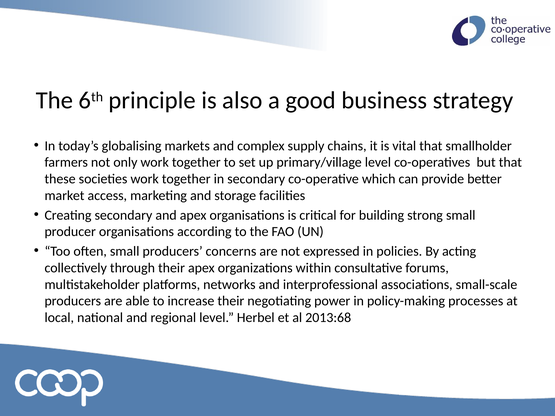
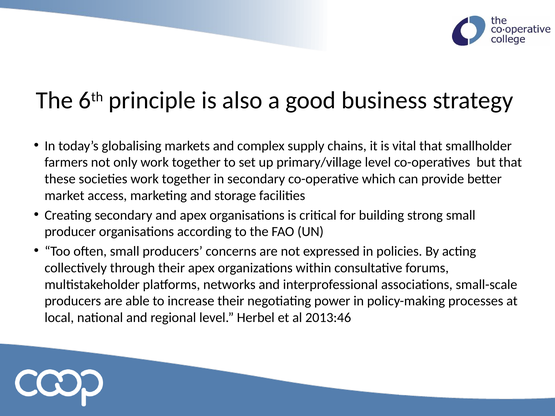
2013:68: 2013:68 -> 2013:46 (328, 318)
